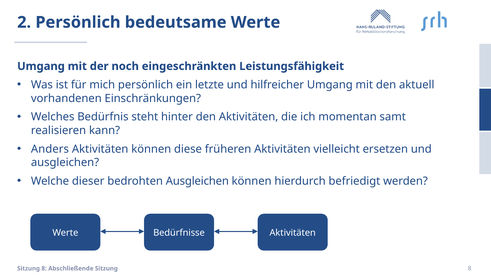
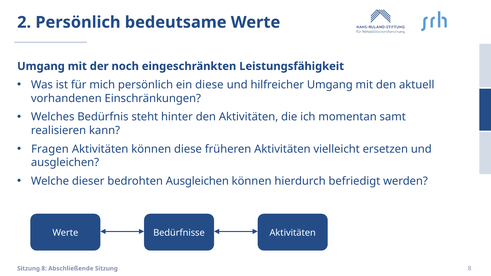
ein letzte: letzte -> diese (209, 85)
Anders: Anders -> Fragen (50, 149)
